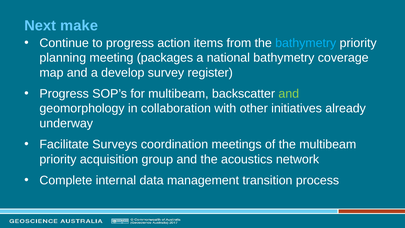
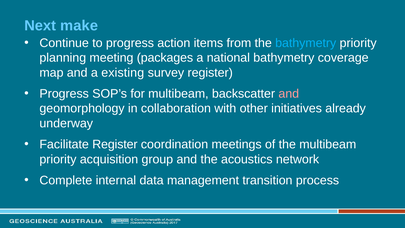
develop: develop -> existing (123, 73)
and colour: light green -> pink (289, 94)
Facilitate Surveys: Surveys -> Register (115, 144)
